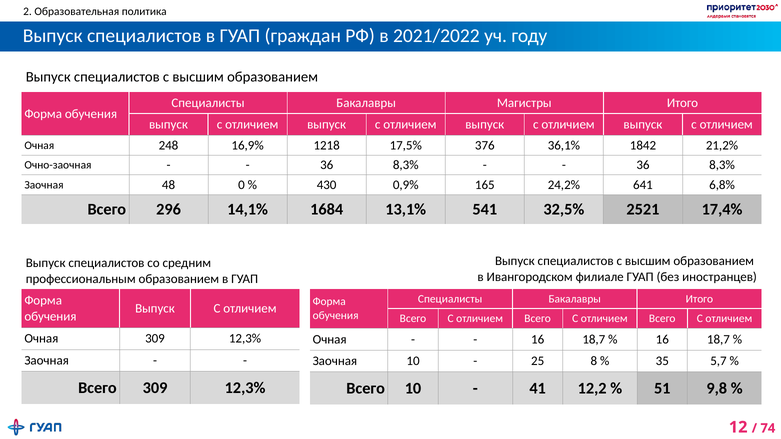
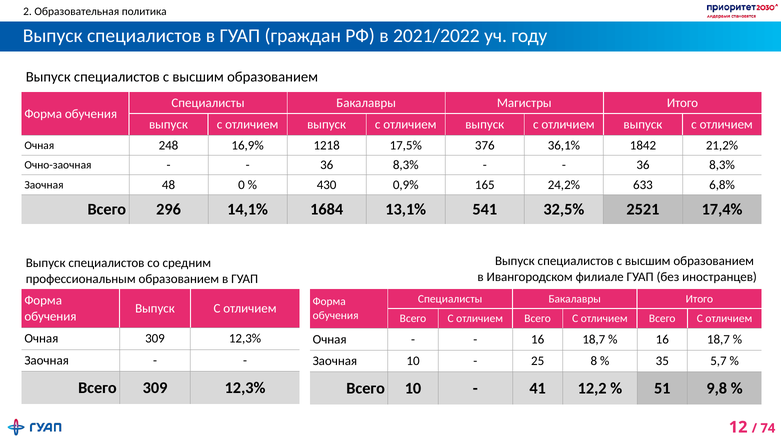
641: 641 -> 633 (643, 185)
